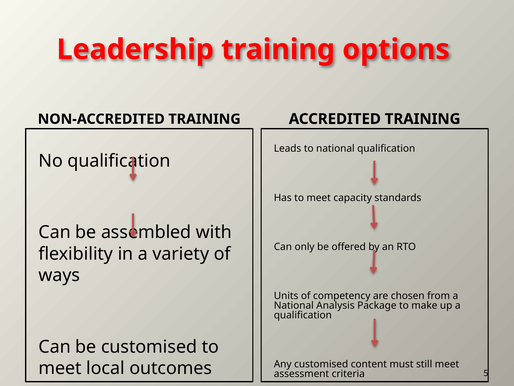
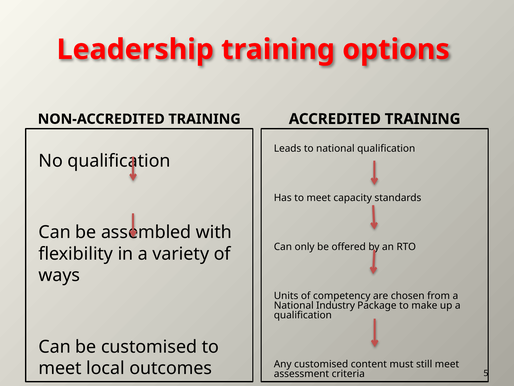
Analysis: Analysis -> Industry (336, 305)
